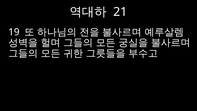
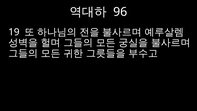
21: 21 -> 96 (120, 12)
